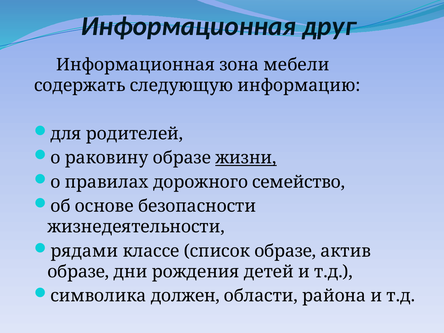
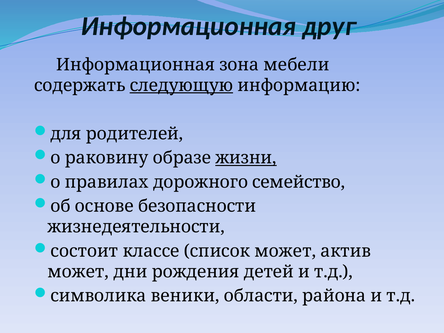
следующую underline: none -> present (181, 86)
рядами: рядами -> состоит (84, 251)
список образе: образе -> может (285, 251)
образе: образе -> может (78, 272)
должен: должен -> веники (185, 296)
